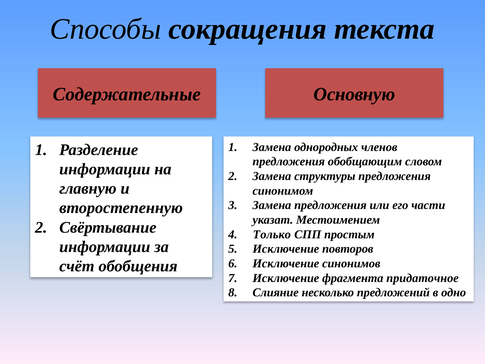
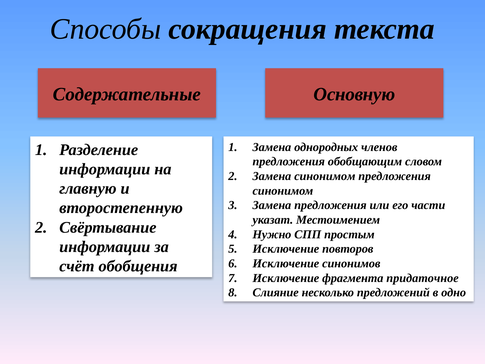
Замена структуры: структуры -> синонимом (325, 176)
Только: Только -> Нужно (272, 234)
